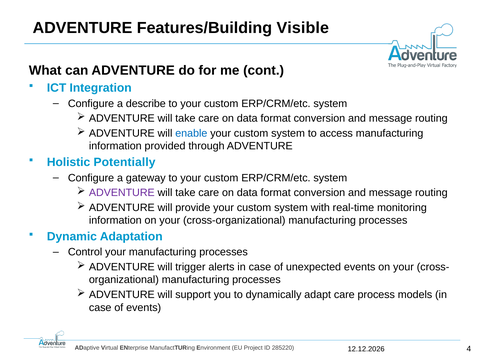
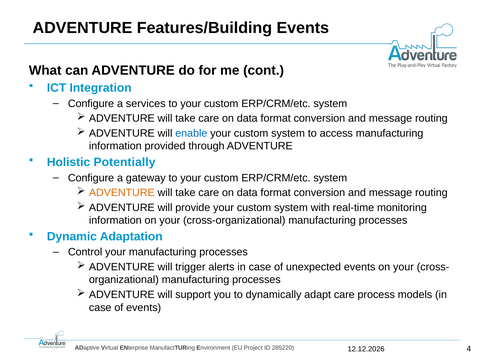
Features/Building Visible: Visible -> Events (303, 28)
describe: describe -> services (146, 104)
ADVENTURE colour: purple -> orange (122, 193)
